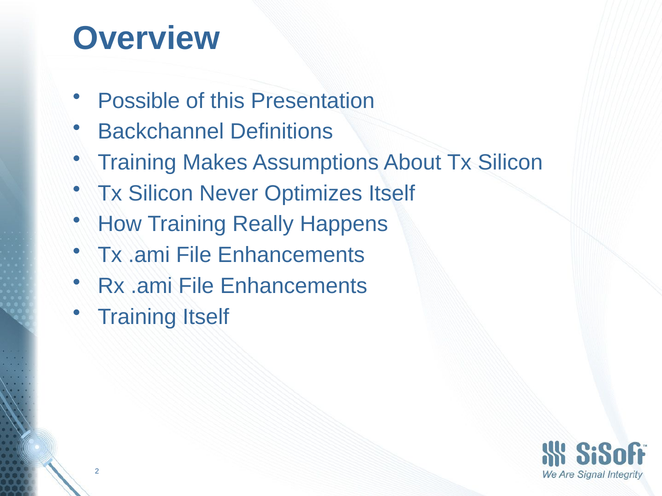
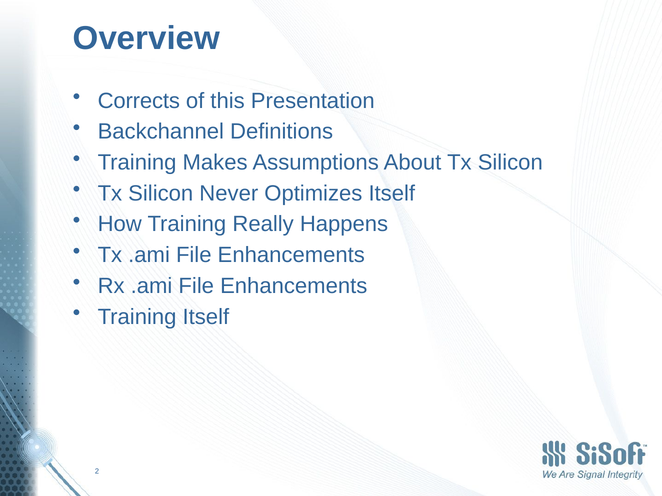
Possible: Possible -> Corrects (139, 101)
